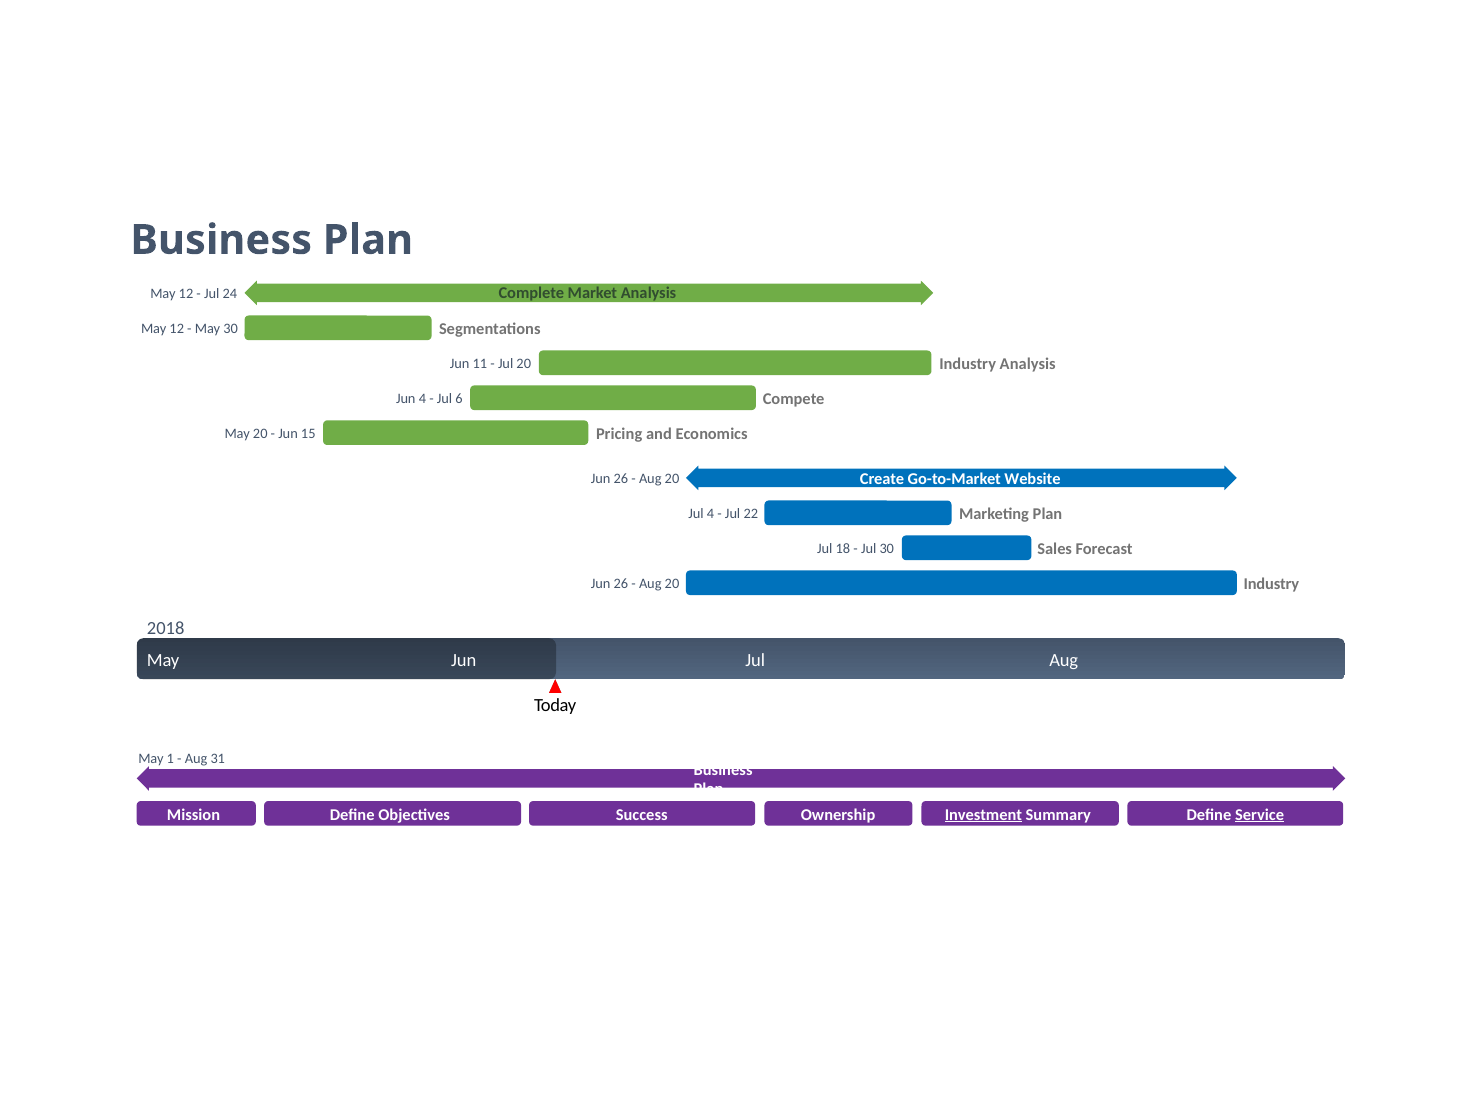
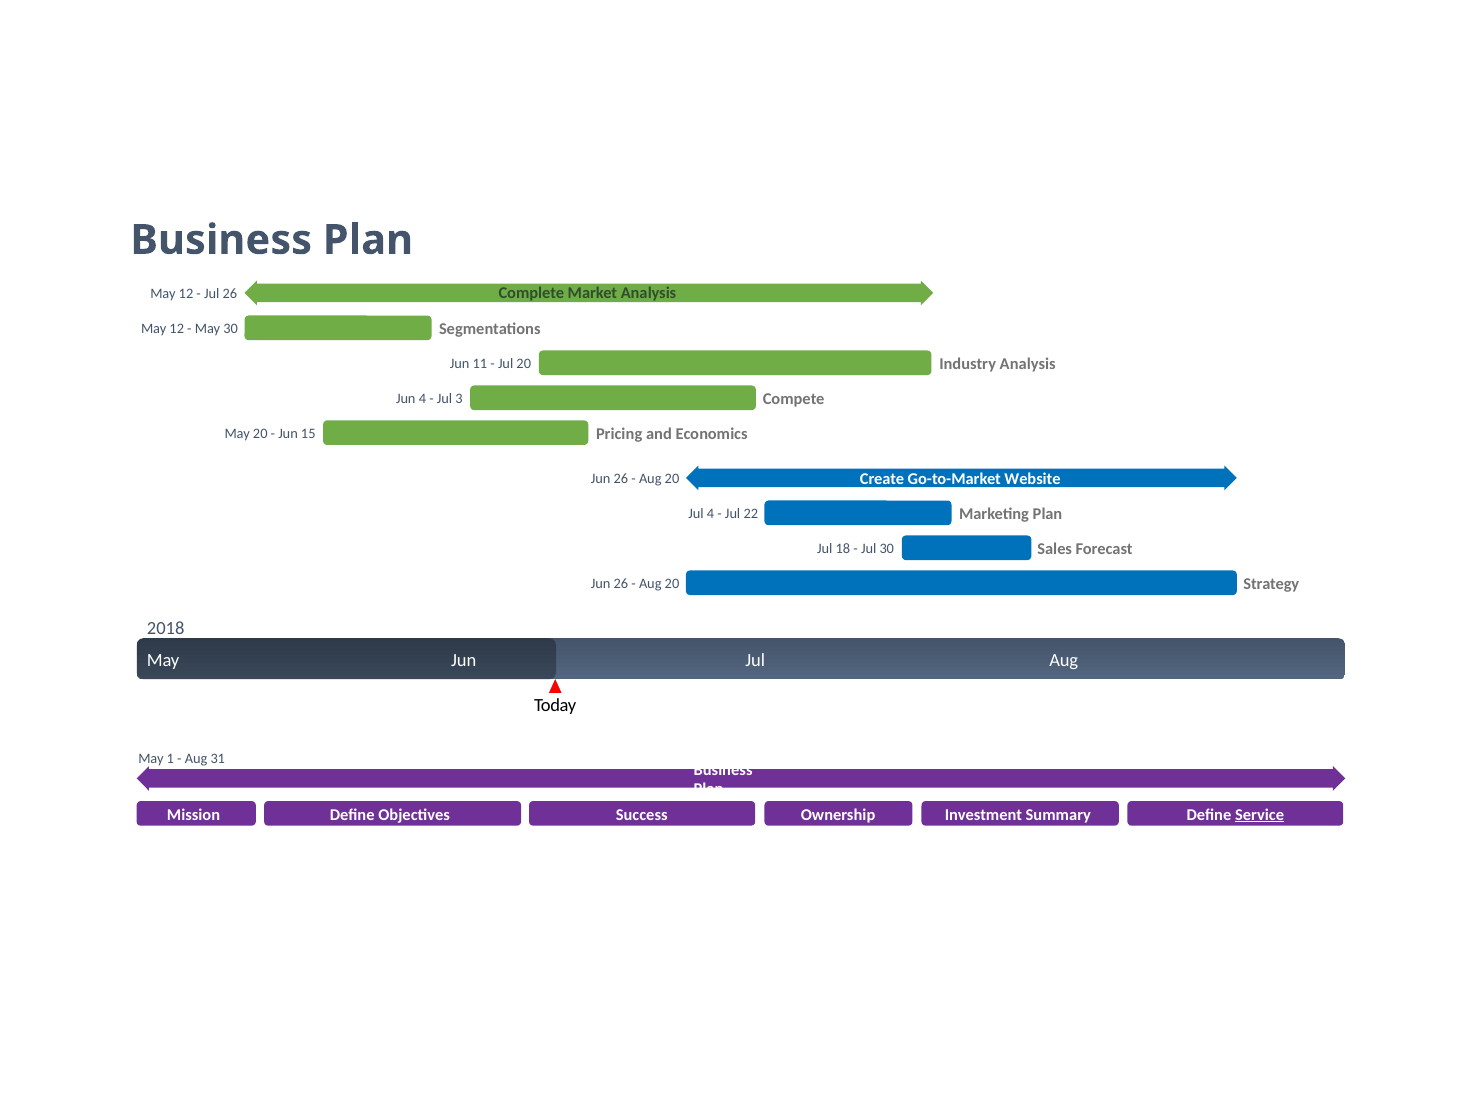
Jul 24: 24 -> 26 (230, 294)
6: 6 -> 3 (459, 399)
Aug 20 Industry: Industry -> Strategy (1271, 584)
Investment underline: present -> none (983, 815)
